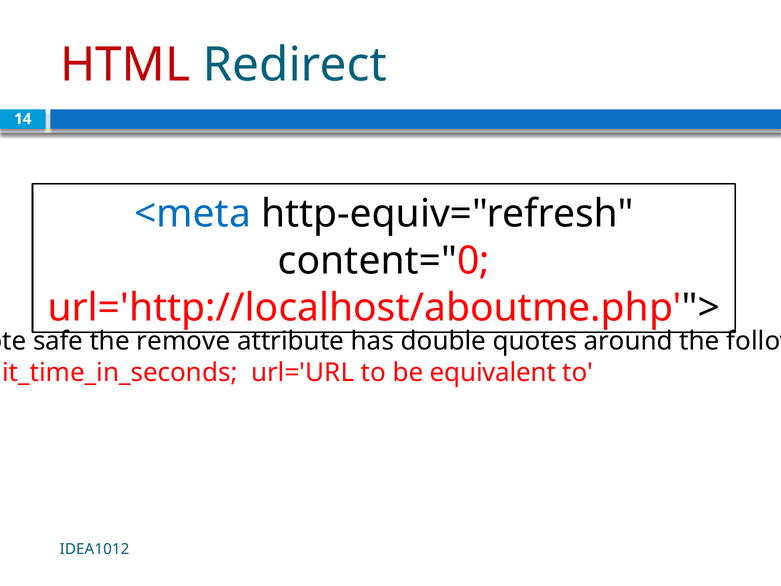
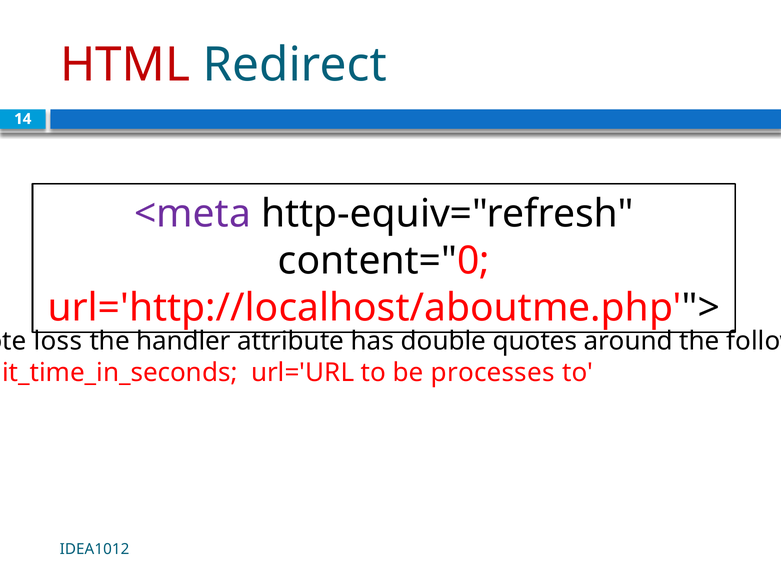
<meta colour: blue -> purple (193, 214)
safe: safe -> loss (58, 341)
remove: remove -> handler (183, 341)
equivalent: equivalent -> processes (493, 372)
